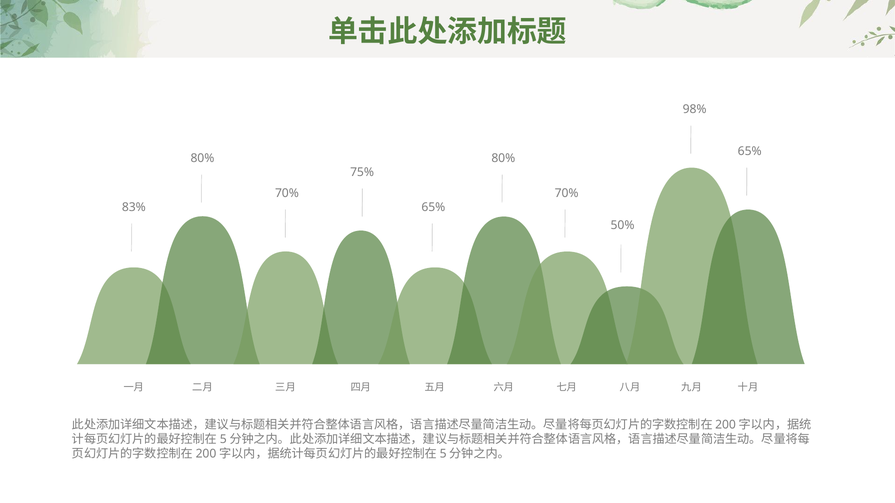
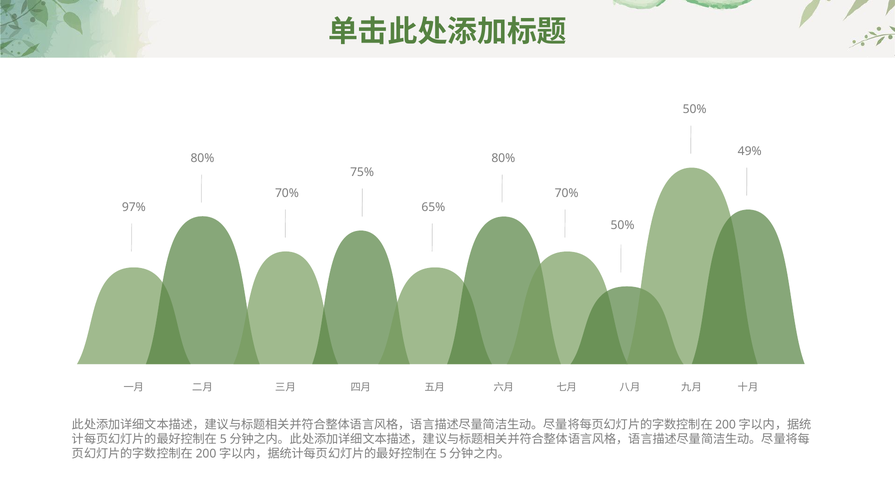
98%: 98% -> 50% (695, 109)
65%: 65% -> 49% (750, 151)
83%: 83% -> 97% (134, 207)
